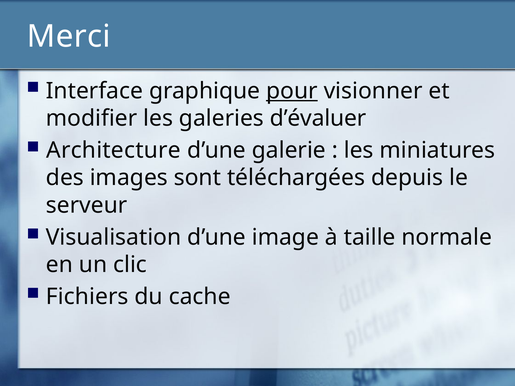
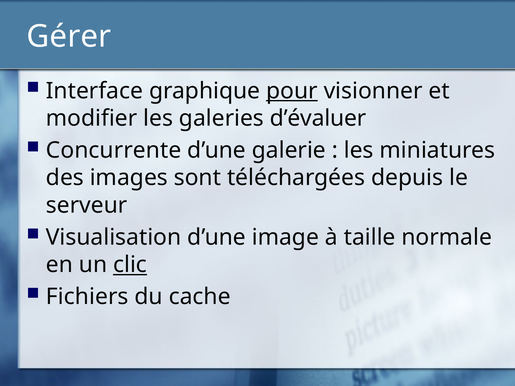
Merci: Merci -> Gérer (69, 37)
Architecture: Architecture -> Concurrente (114, 150)
clic underline: none -> present (130, 265)
